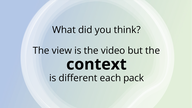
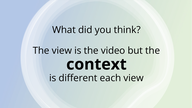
each pack: pack -> view (134, 78)
